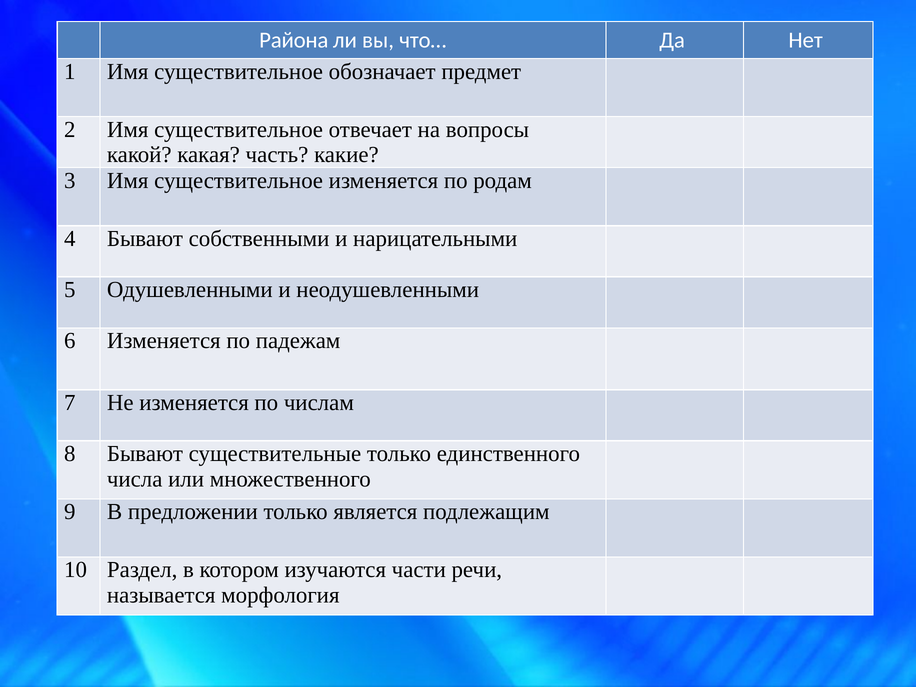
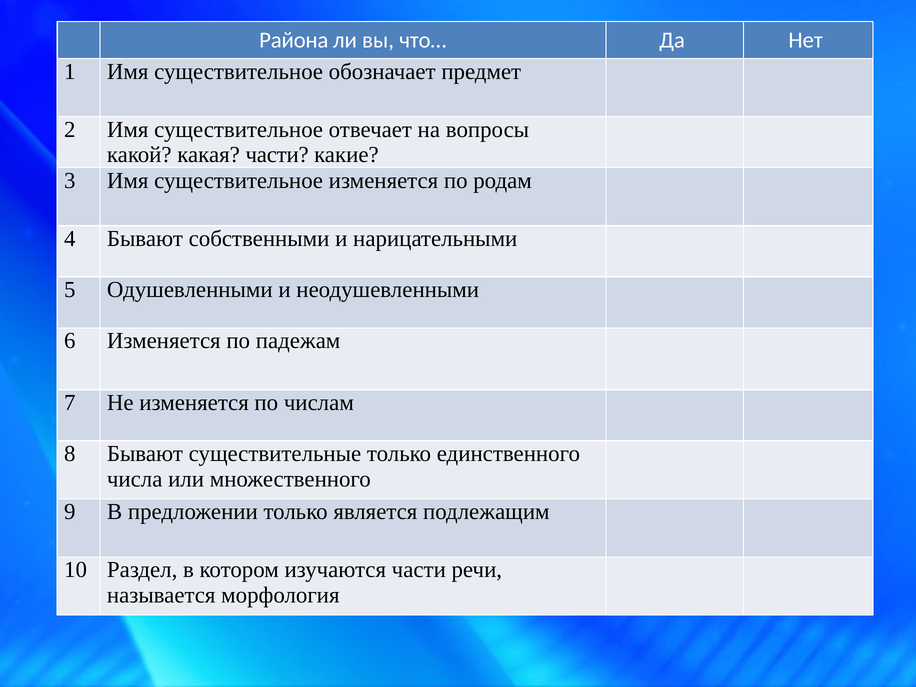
какая часть: часть -> части (277, 155)
